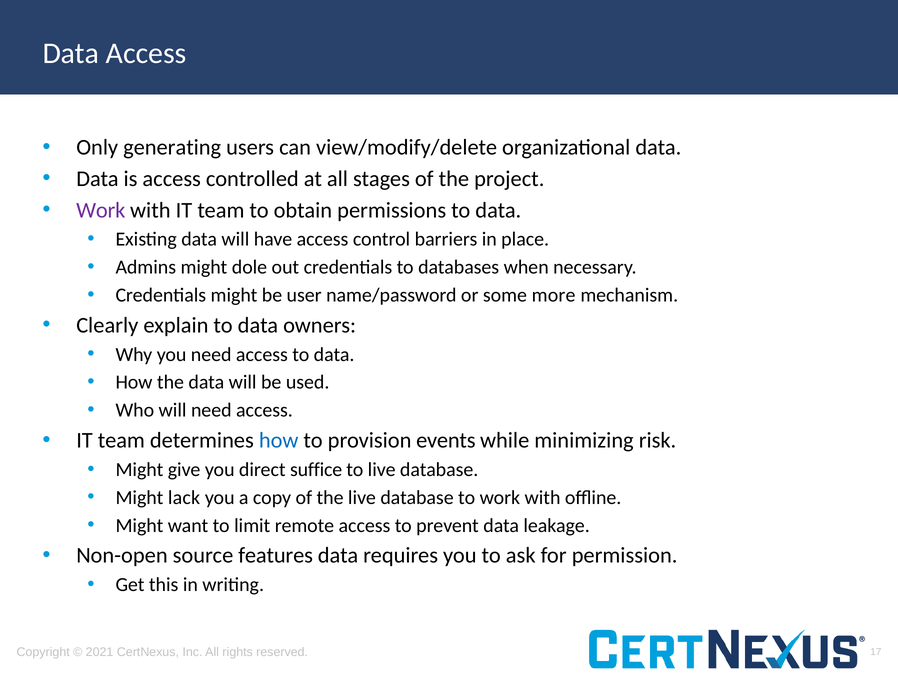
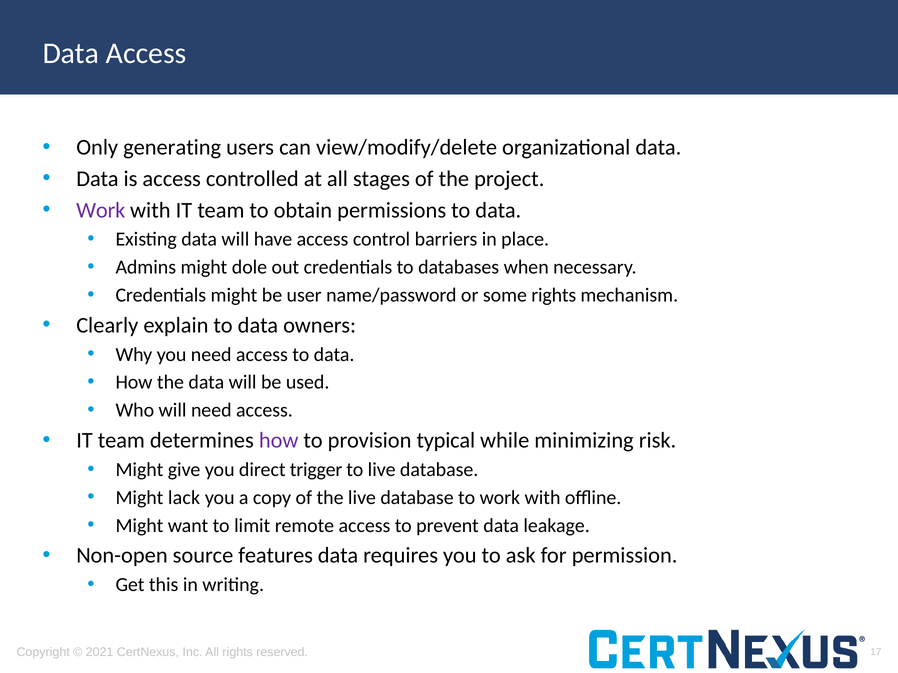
some more: more -> rights (554, 295)
how colour: blue -> purple (279, 441)
events: events -> typical (446, 441)
suffice: suffice -> trigger (316, 470)
